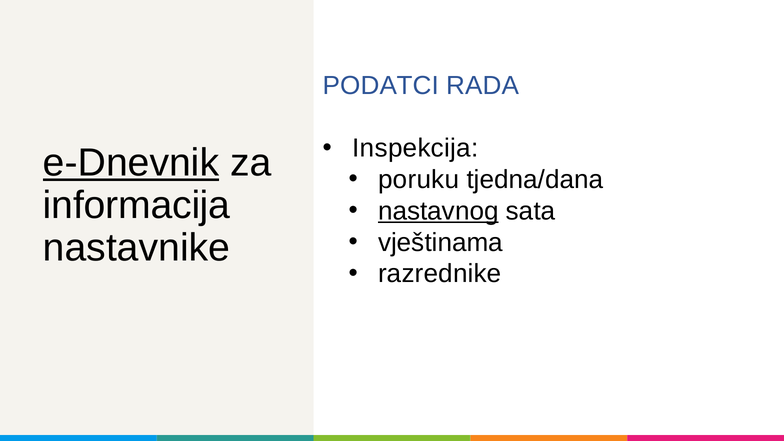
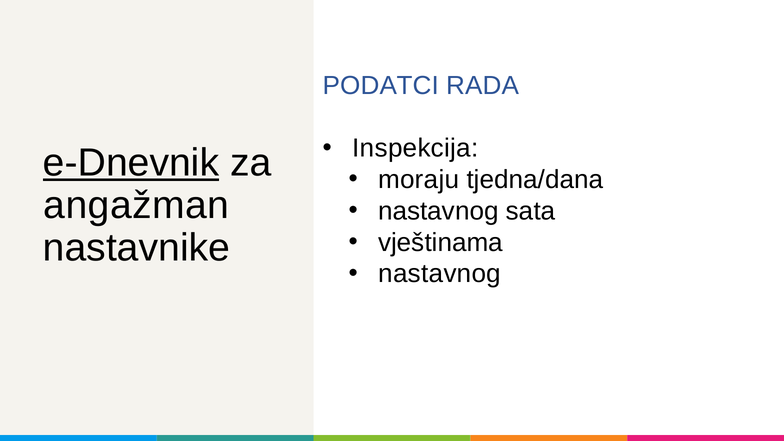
poruku: poruku -> moraju (419, 180)
informacija: informacija -> angažman (136, 205)
nastavnog underline: present -> none (438, 211)
razrednike: razrednike -> nastavnog (440, 274)
